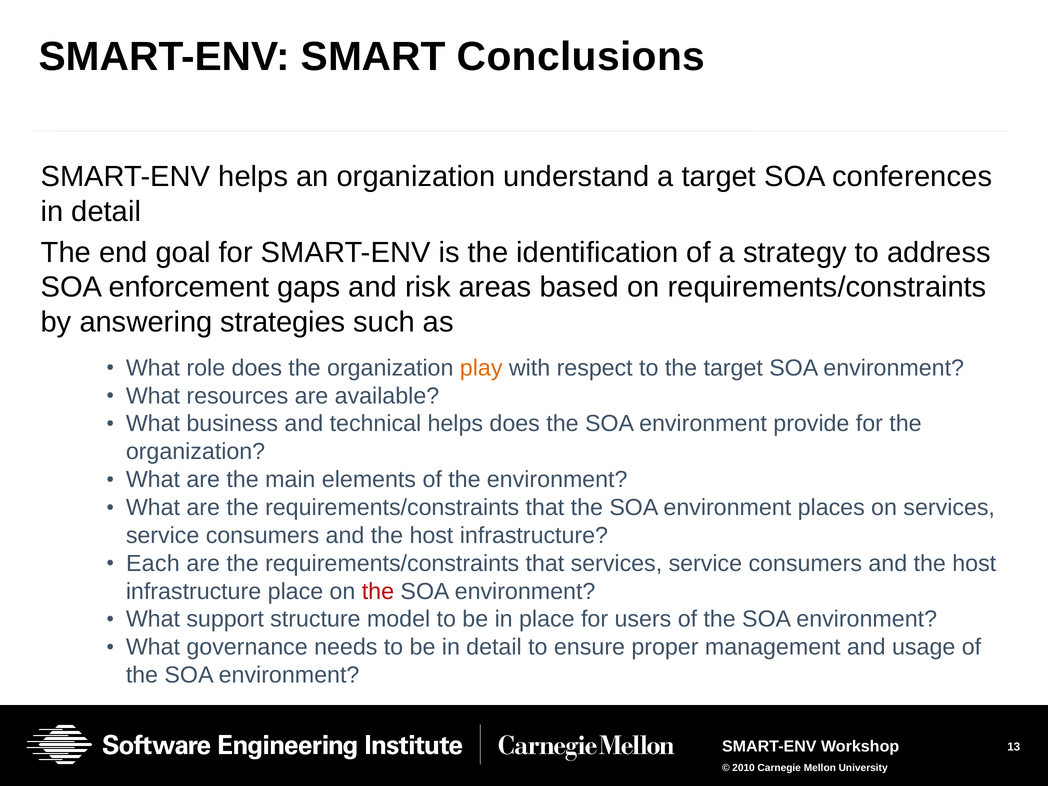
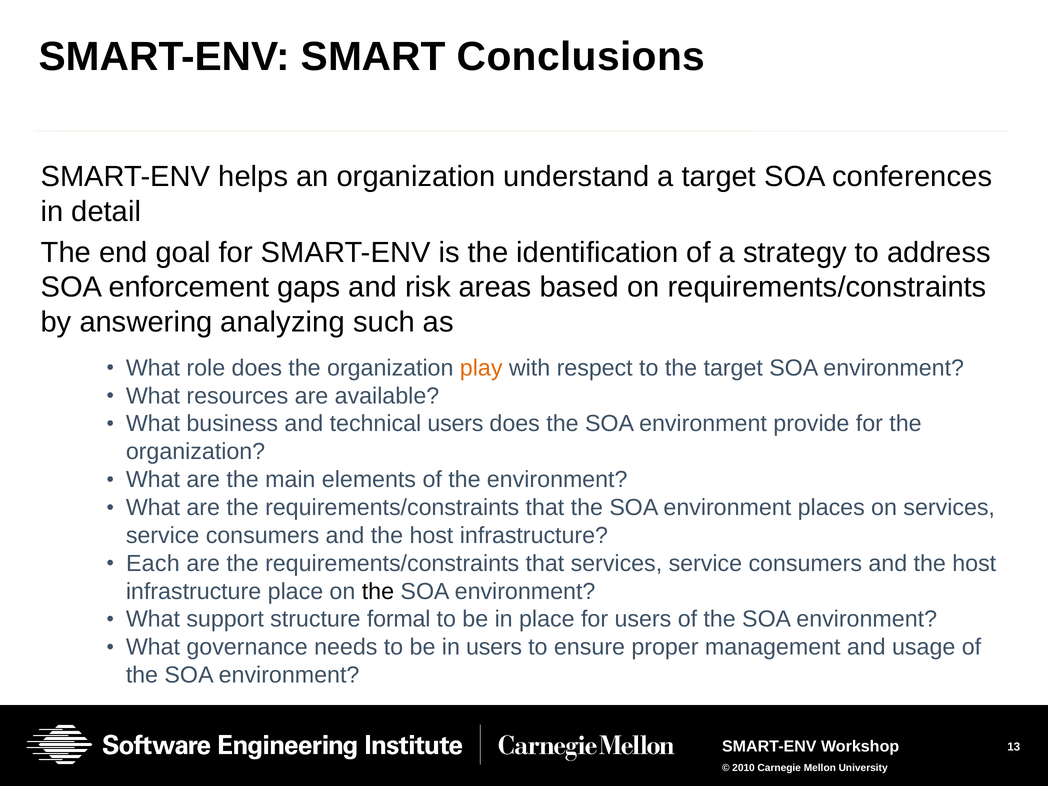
strategies: strategies -> analyzing (283, 322)
technical helps: helps -> users (455, 424)
the colour: red -> black (378, 591)
model: model -> formal (399, 619)
be in detail: detail -> users (494, 647)
